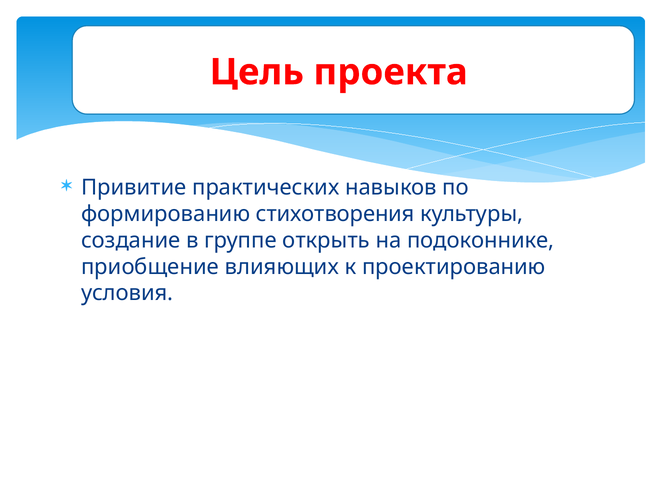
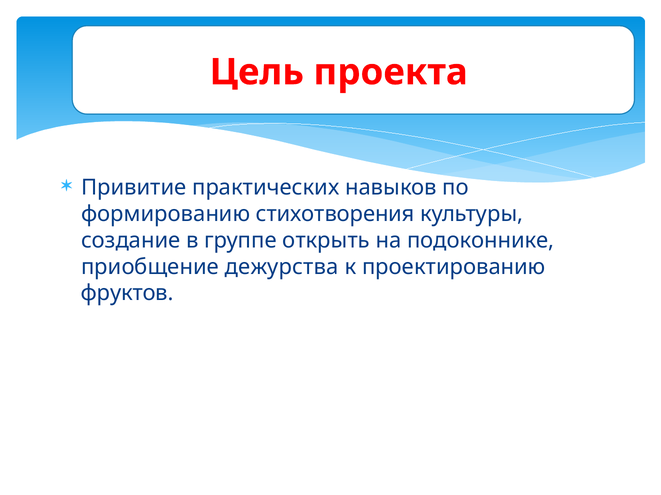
влияющих: влияющих -> дежурства (282, 267)
условия: условия -> фруктов (127, 294)
